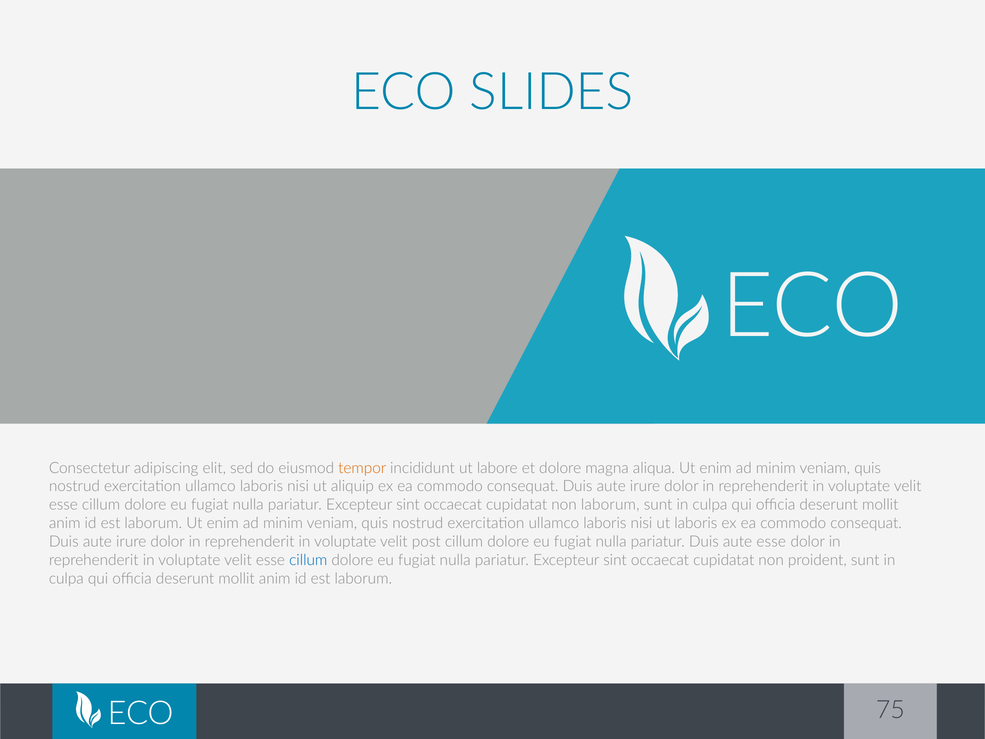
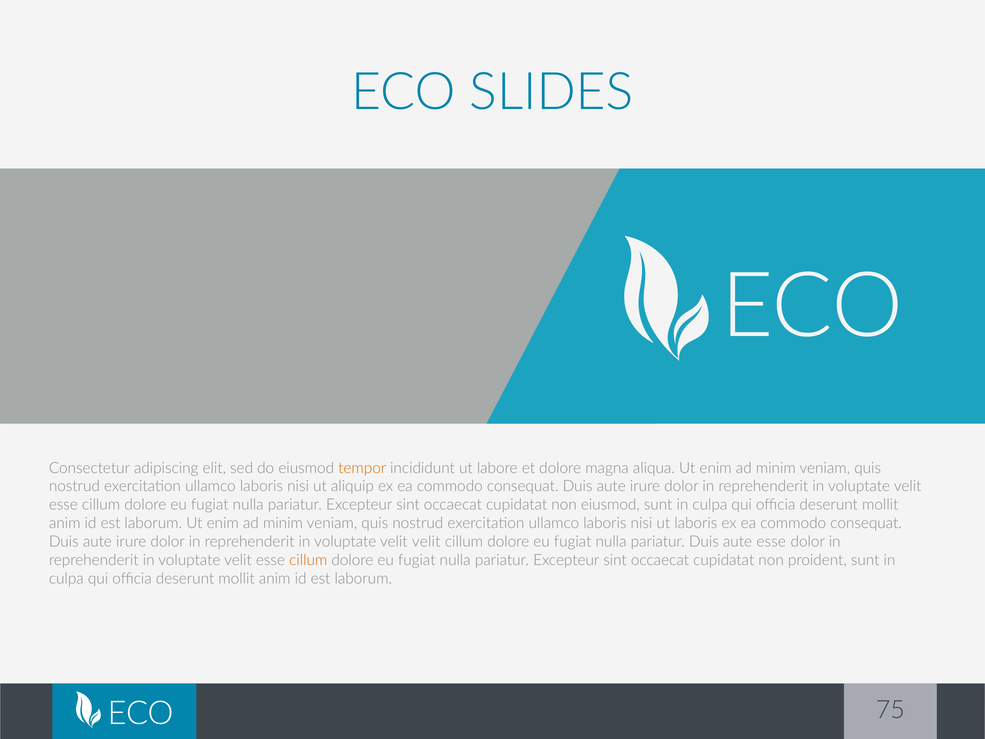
non laborum: laborum -> eiusmod (610, 505)
velit post: post -> velit (426, 542)
cillum colour: blue -> orange (308, 560)
